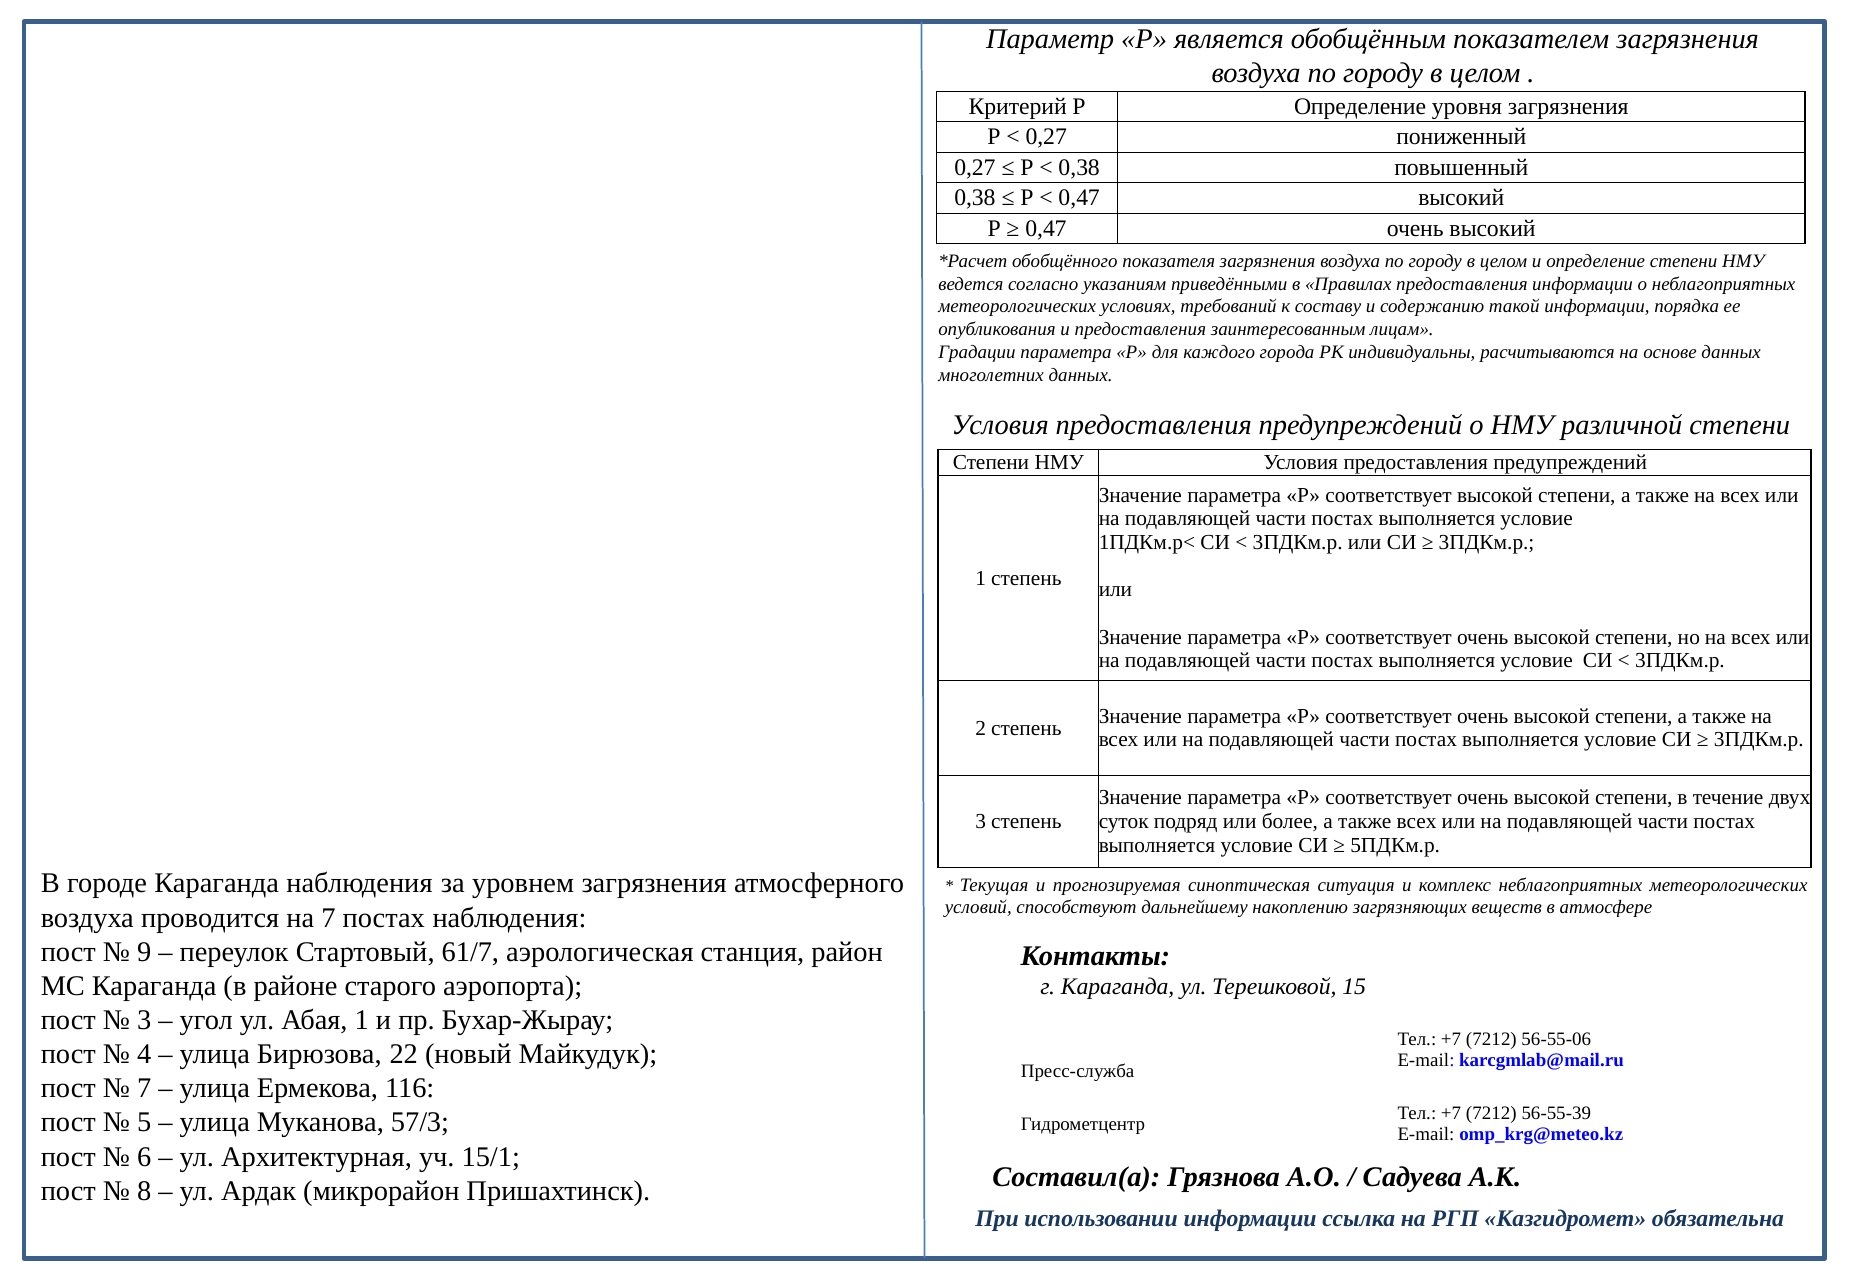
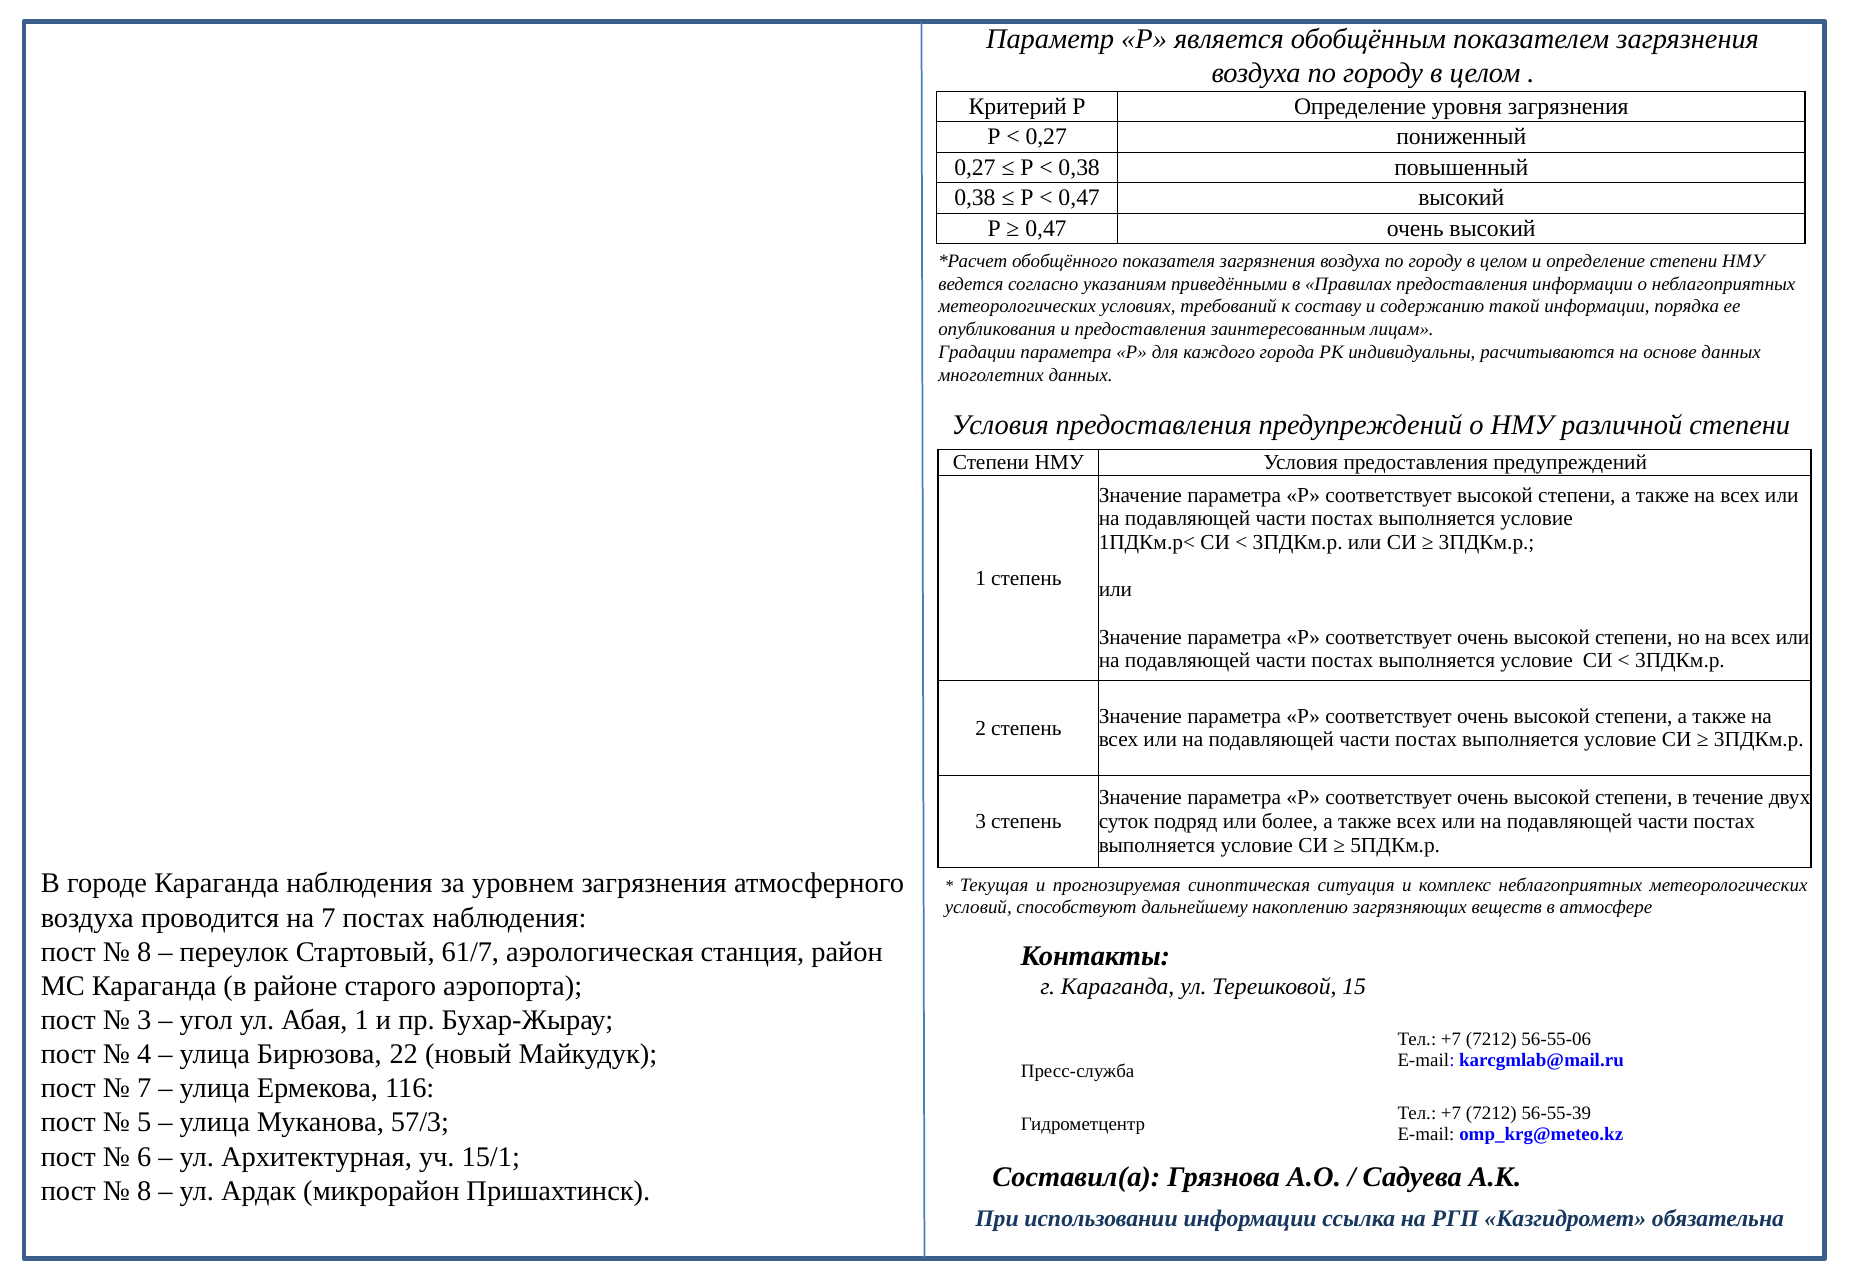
9: 9 -> 8 (144, 952)
